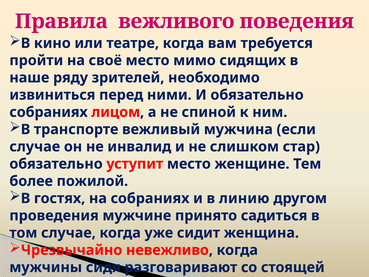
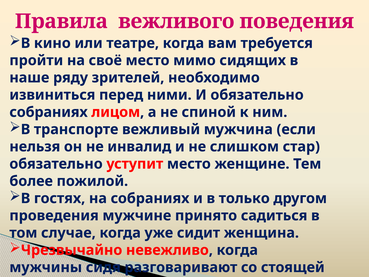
случае: случае -> нельзя (35, 147)
линию: линию -> только (244, 198)
